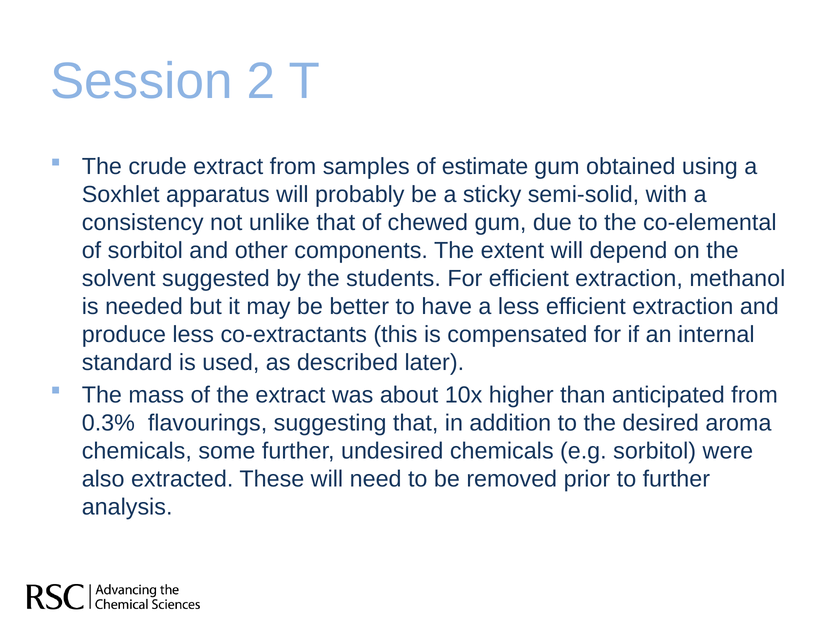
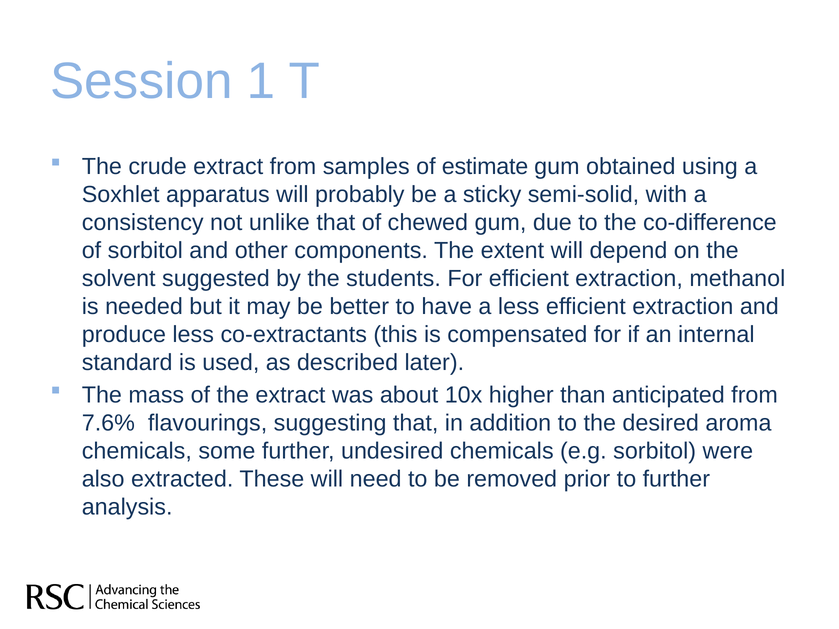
2: 2 -> 1 (261, 81)
co-elemental: co-elemental -> co-difference (710, 223)
0.3%: 0.3% -> 7.6% (108, 423)
